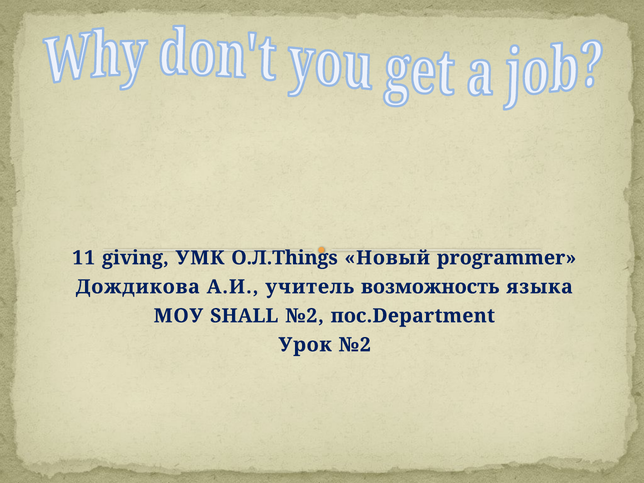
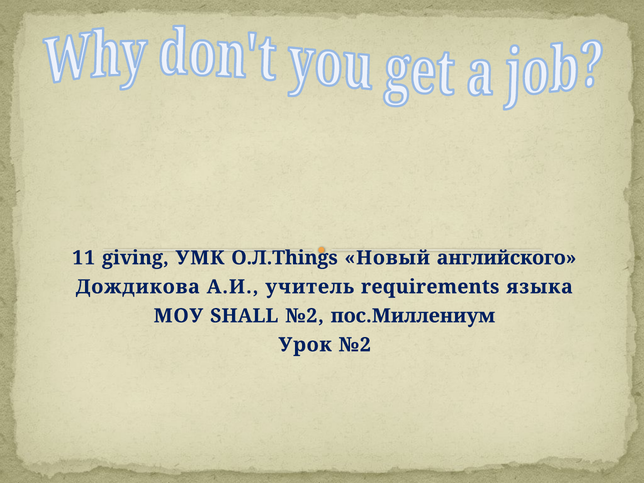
programmer: programmer -> английского (507, 258)
возможность: возможность -> requirements (430, 287)
пос.Department: пос.Department -> пос.Миллениум (413, 316)
